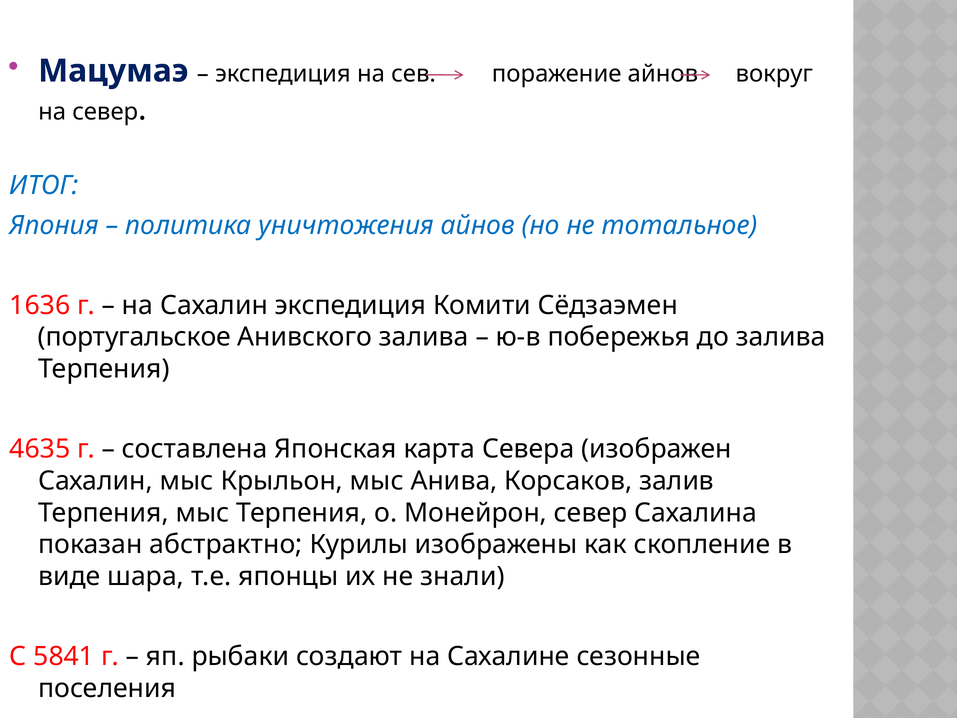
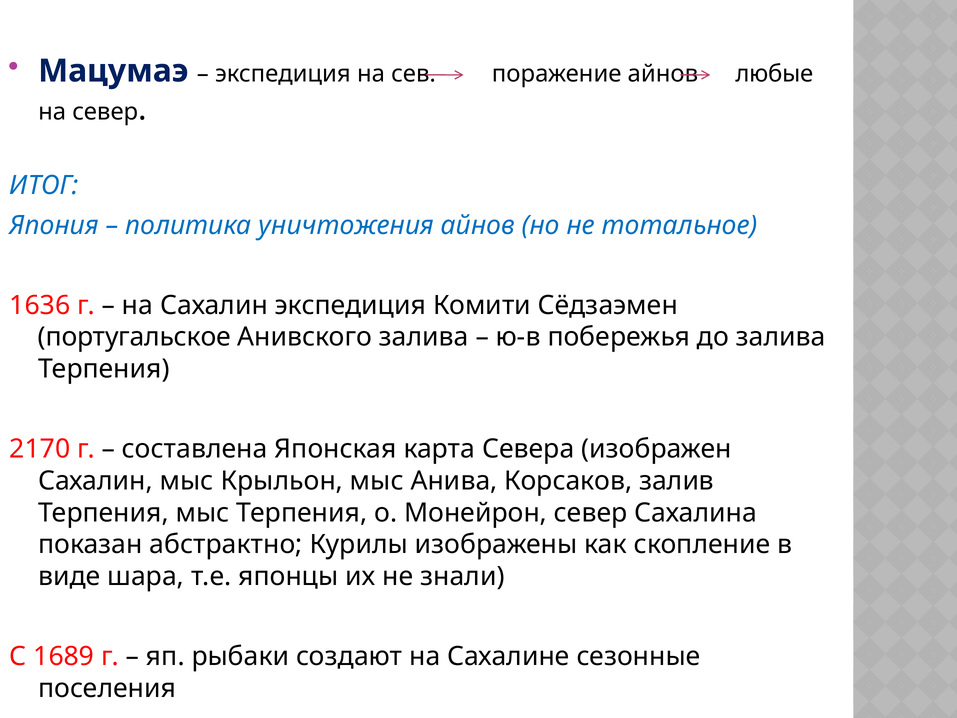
вокруг: вокруг -> любые (774, 74)
4635: 4635 -> 2170 (40, 449)
5841: 5841 -> 1689 (64, 656)
